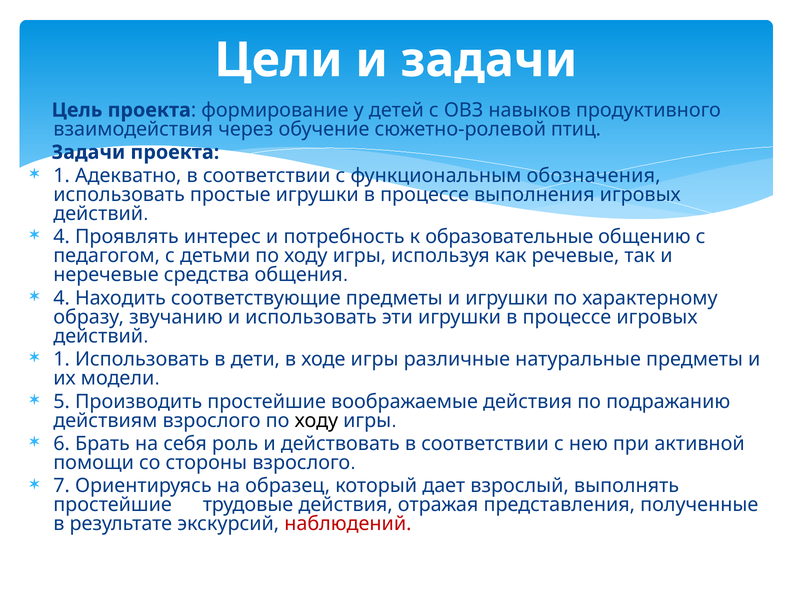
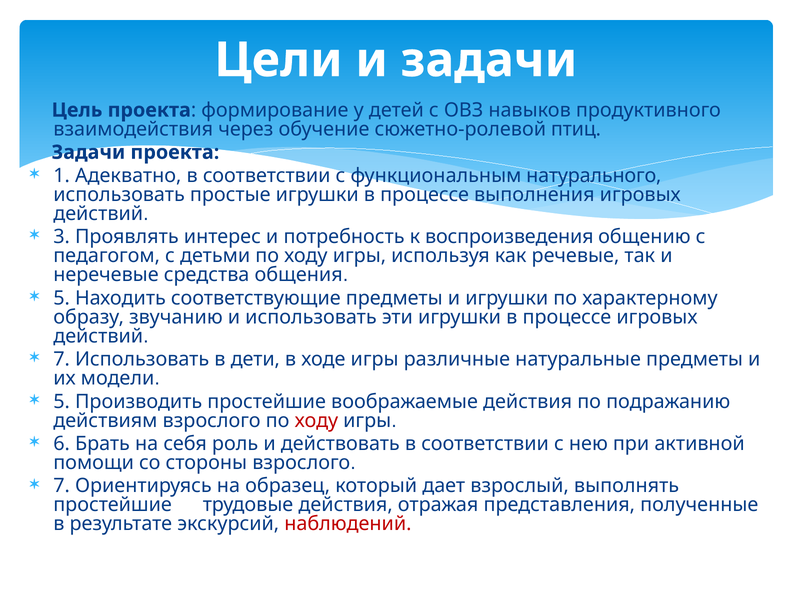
обозначения: обозначения -> натурального (594, 176)
4: 4 -> 3 (62, 237)
образовательные: образовательные -> воспроизведения (509, 237)
4: 4 -> 5 (62, 298)
1: 1 -> 7 (62, 359)
ходу colour: black -> red (316, 420)
